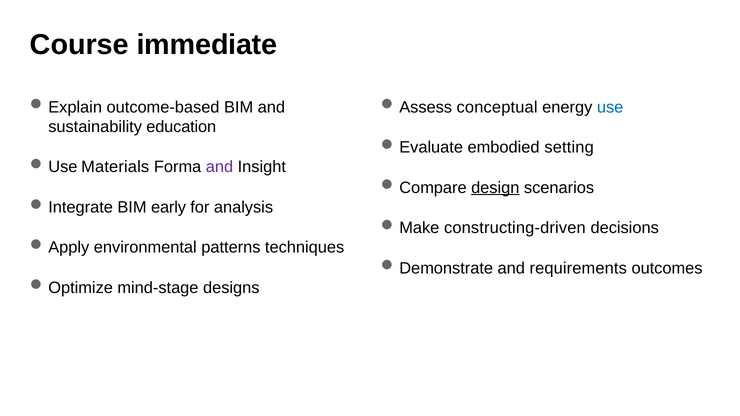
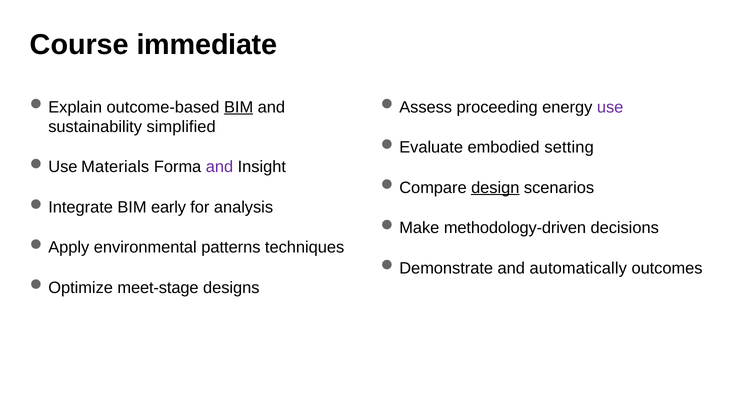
BIM underline: none -> present (239, 107)
conceptual: conceptual -> proceeding (497, 107)
use colour: blue -> purple (610, 107)
education: education -> simplified (181, 127)
constructing-driven: constructing-driven -> methodology-driven (515, 228)
requirements: requirements -> automatically (578, 268)
mind-stage: mind-stage -> meet-stage (158, 288)
